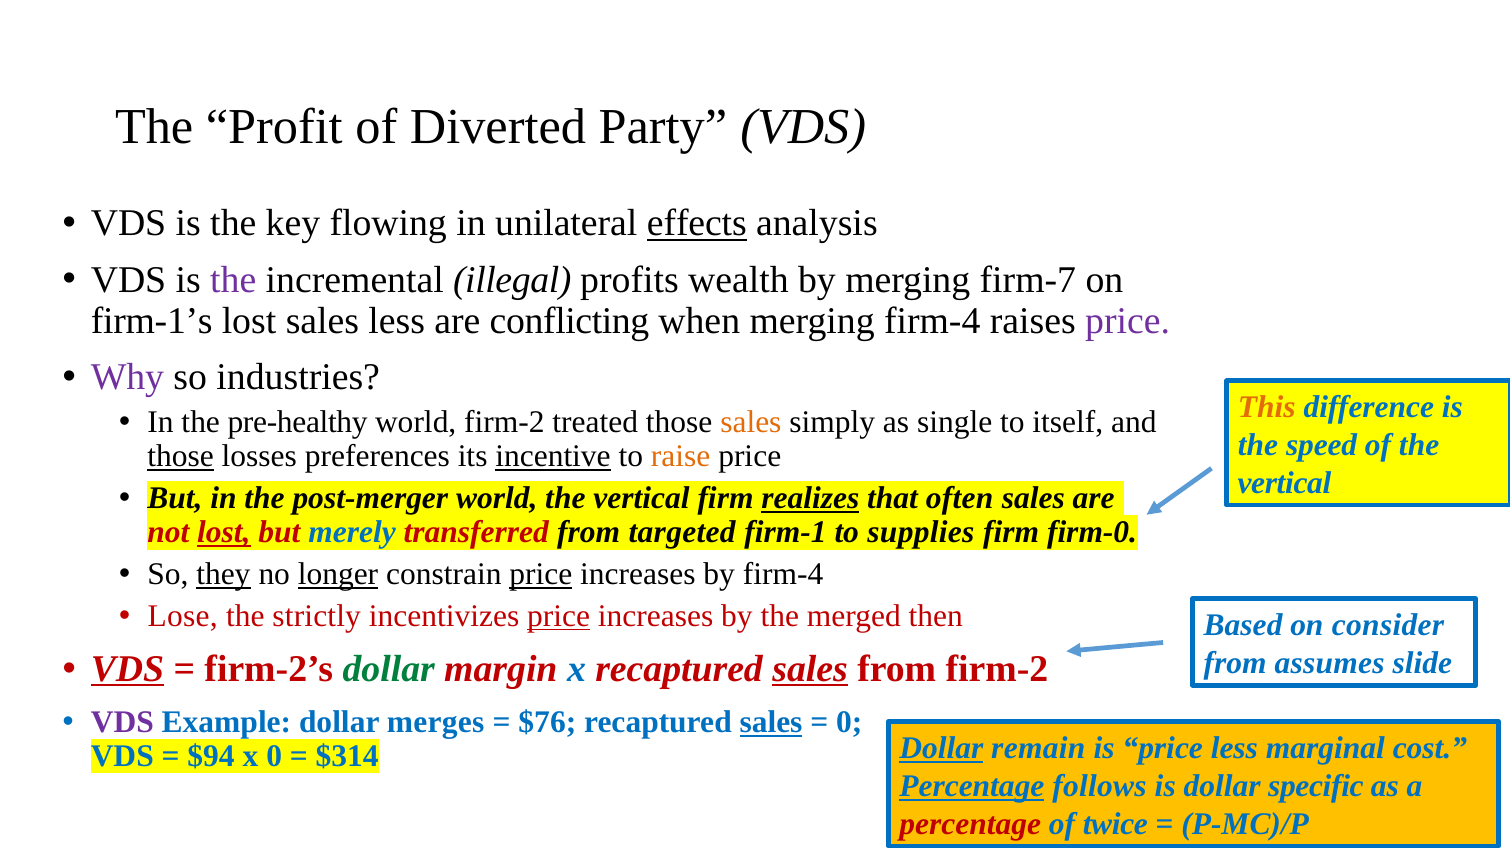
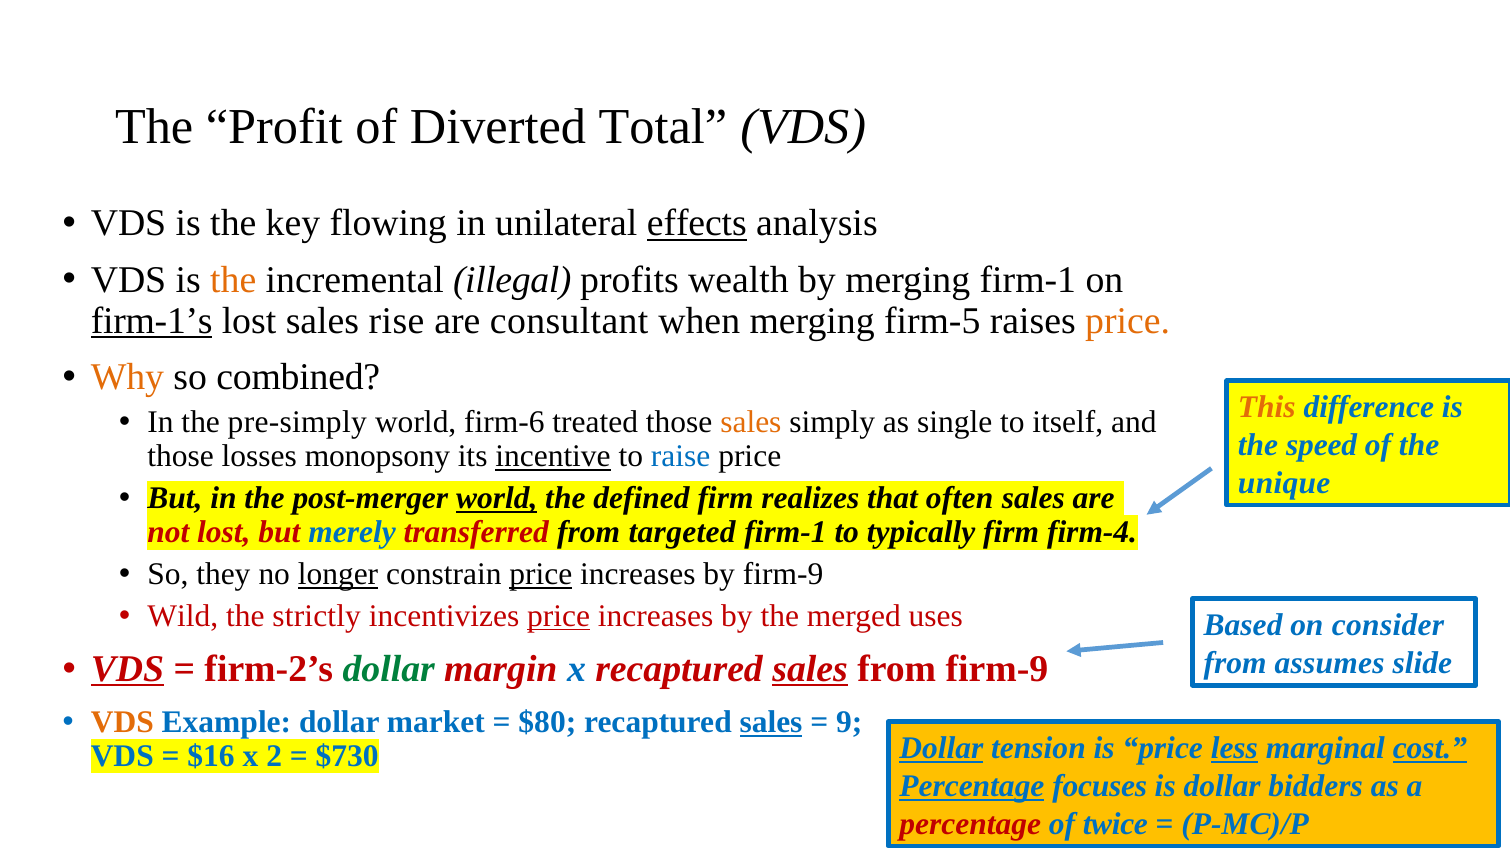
Party: Party -> Total (663, 127)
the colour: purple -> orange (233, 280)
merging firm-7: firm-7 -> firm-1 (1028, 280)
firm-1’s underline: none -> present (152, 321)
sales less: less -> rise (397, 321)
conflicting: conflicting -> consultant (569, 321)
merging firm-4: firm-4 -> firm-5 (932, 321)
price colour: purple -> orange (1128, 321)
Why colour: purple -> orange (127, 377)
industries: industries -> combined (298, 377)
pre-healthy: pre-healthy -> pre-simply (297, 423)
world firm-2: firm-2 -> firm-6 (504, 423)
those underline: present -> none (181, 457)
preferences: preferences -> monopsony (377, 457)
raise colour: orange -> blue (681, 457)
vertical: vertical -> unique (1284, 483)
world underline: none -> present (497, 499)
vertical: vertical -> defined (642, 499)
realizes underline: present -> none (810, 499)
lost underline: present -> none (224, 533)
supplies: supplies -> typically (921, 533)
firm-0: firm-0 -> firm-4 (1092, 533)
they underline: present -> none (223, 574)
by firm-4: firm-4 -> firm-9 (783, 574)
Lose: Lose -> Wild (183, 616)
then: then -> uses (936, 616)
from firm-2: firm-2 -> firm-9 (997, 669)
VDS colour: purple -> orange (122, 723)
merges: merges -> market (436, 723)
$76: $76 -> $80 (547, 723)
0: 0 -> 9 (849, 723)
remain: remain -> tension (1038, 749)
less underline: none -> present (1234, 749)
cost underline: none -> present (1430, 749)
$94: $94 -> $16 (211, 757)
x 0: 0 -> 2 (274, 757)
$314: $314 -> $730 (347, 757)
follows: follows -> focuses (1100, 786)
specific: specific -> bidders (1316, 786)
